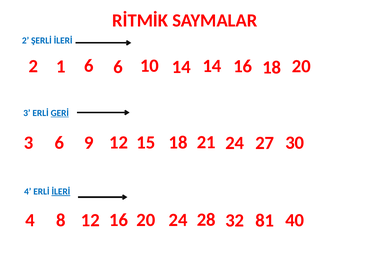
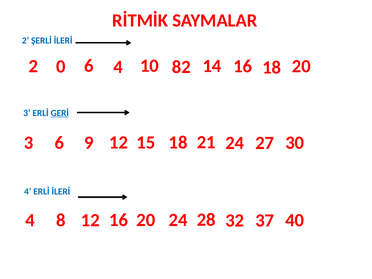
1: 1 -> 0 (61, 66)
6 6: 6 -> 4 (118, 67)
10 14: 14 -> 82 (181, 67)
İLERİ underline: present -> none (61, 192)
81: 81 -> 37 (265, 220)
